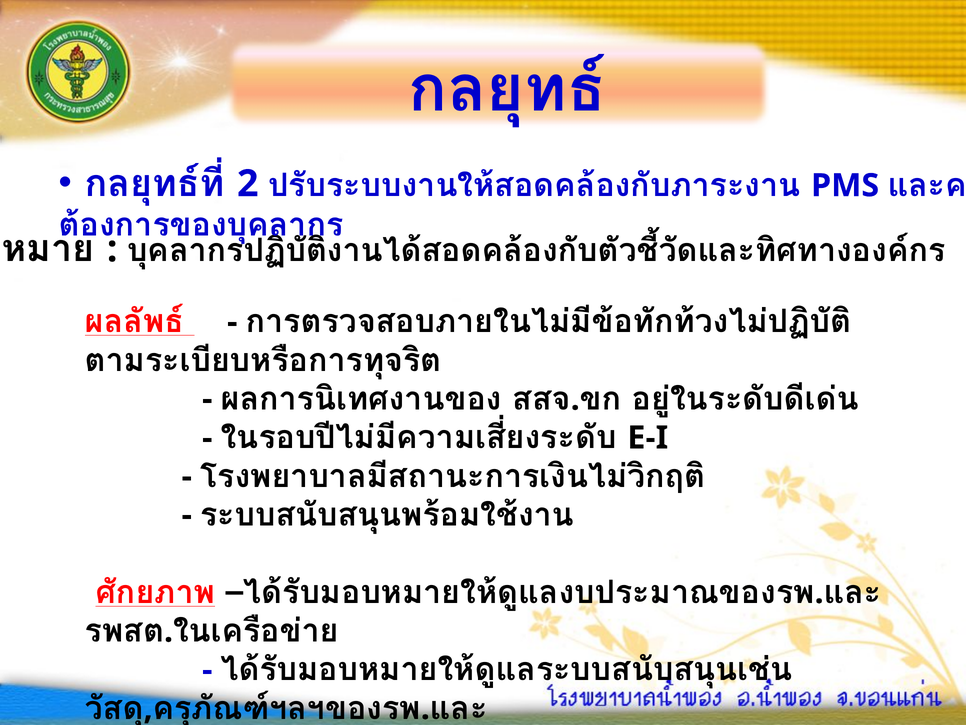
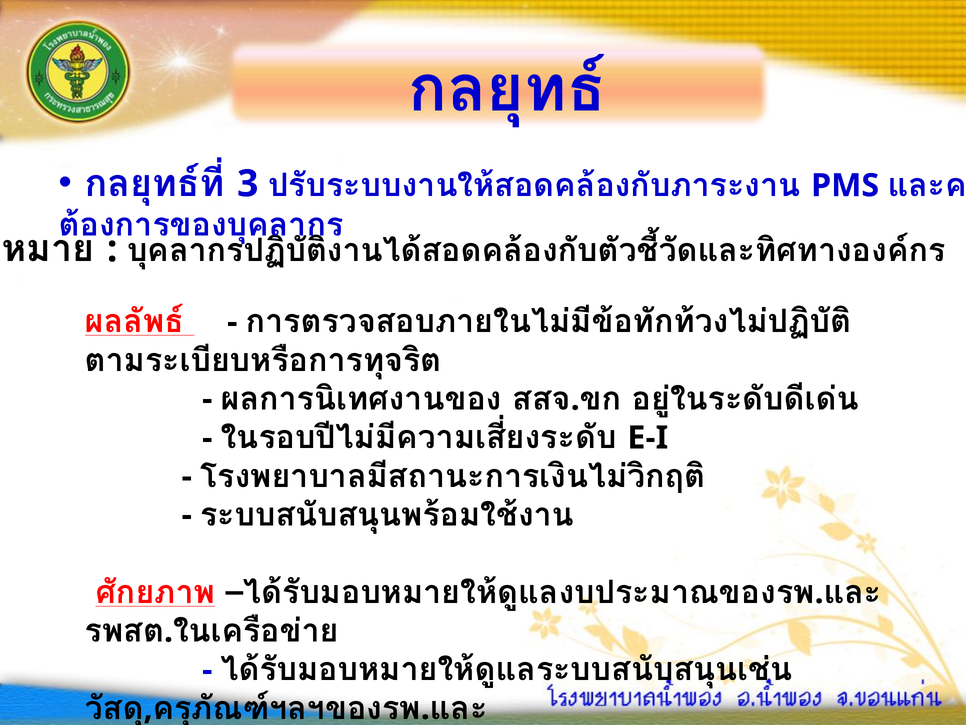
2: 2 -> 3 (248, 184)
